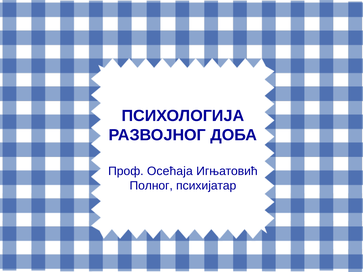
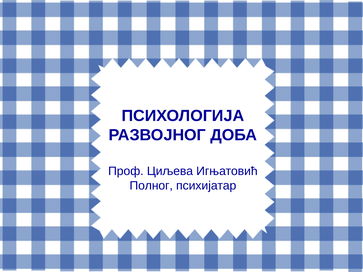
Осећаја: Осећаја -> Циљева (170, 171)
